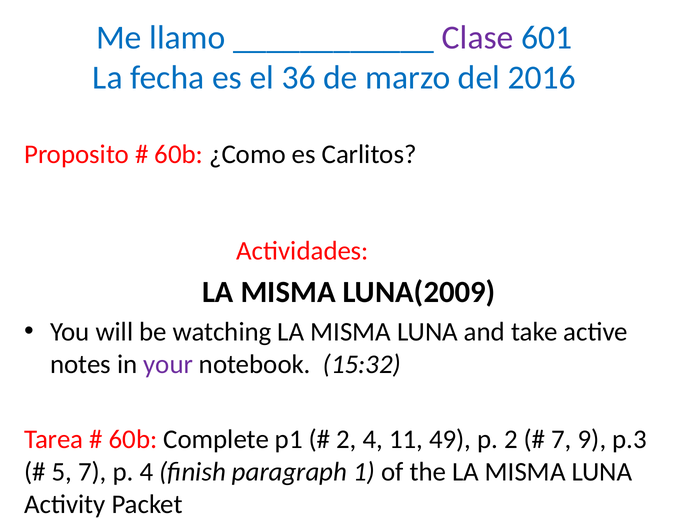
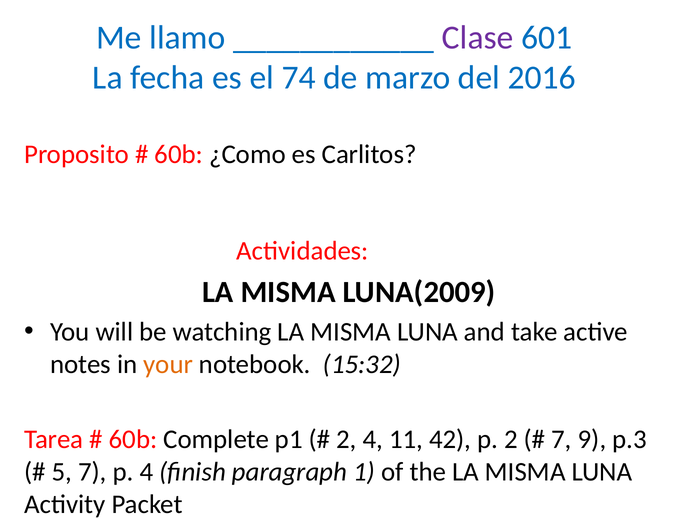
36: 36 -> 74 (299, 78)
your colour: purple -> orange (168, 364)
49: 49 -> 42 (450, 440)
